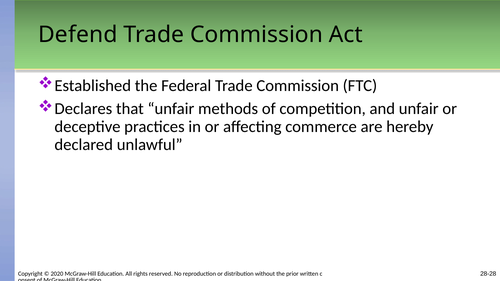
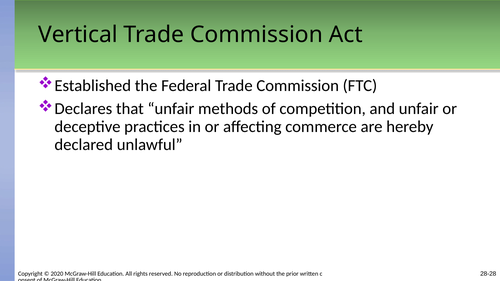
Defend: Defend -> Vertical (78, 35)
